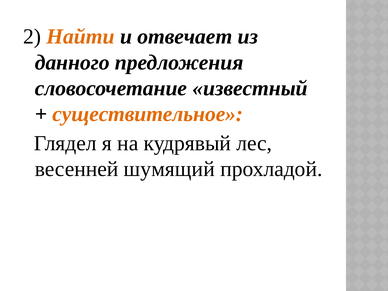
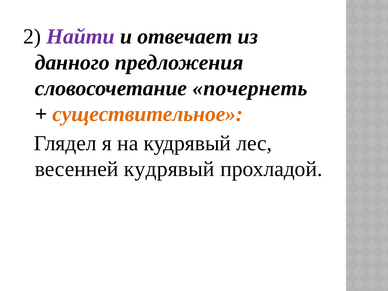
Найти colour: orange -> purple (81, 37)
известный: известный -> почернеть (250, 88)
весенней шумящий: шумящий -> кудрявый (169, 169)
